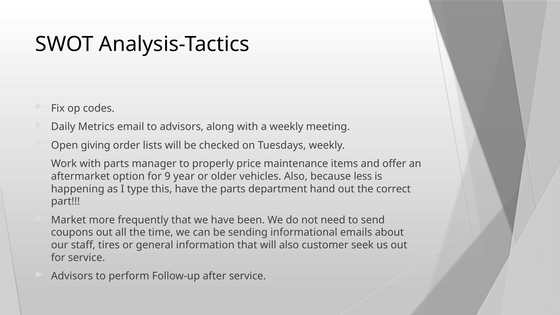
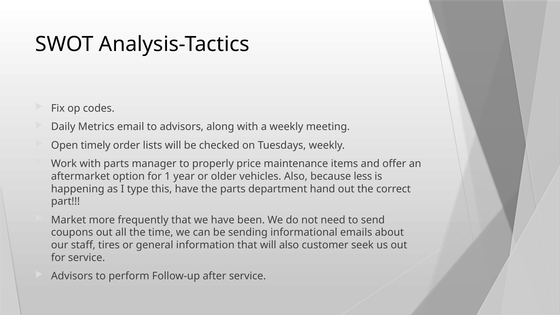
giving: giving -> timely (96, 145)
9: 9 -> 1 (168, 176)
